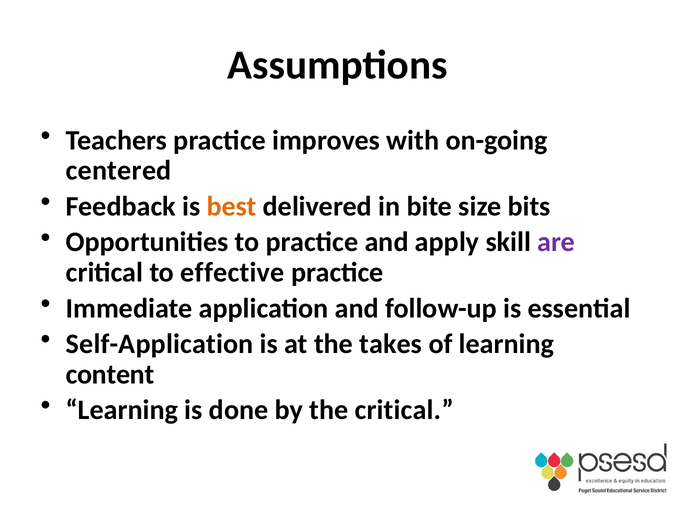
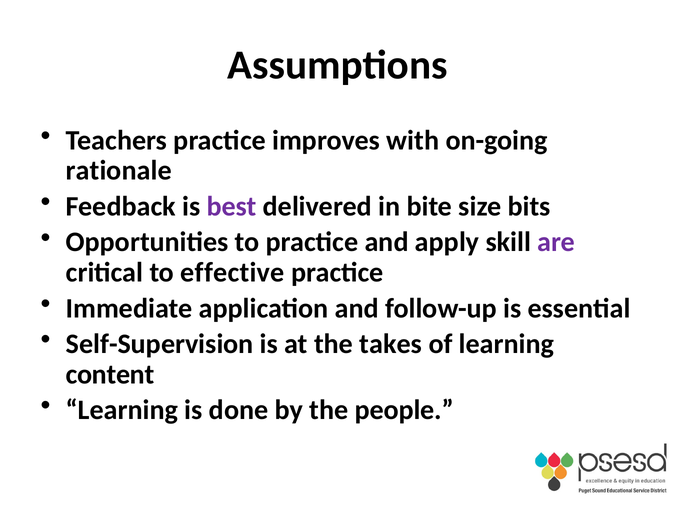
centered: centered -> rationale (119, 171)
best colour: orange -> purple (232, 206)
Self-Application: Self-Application -> Self-Supervision (160, 344)
the critical: critical -> people (404, 410)
